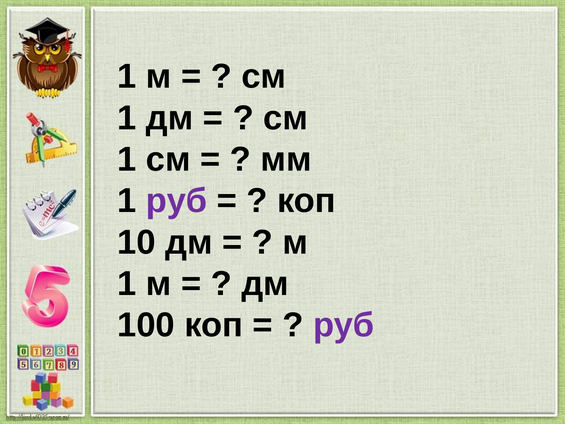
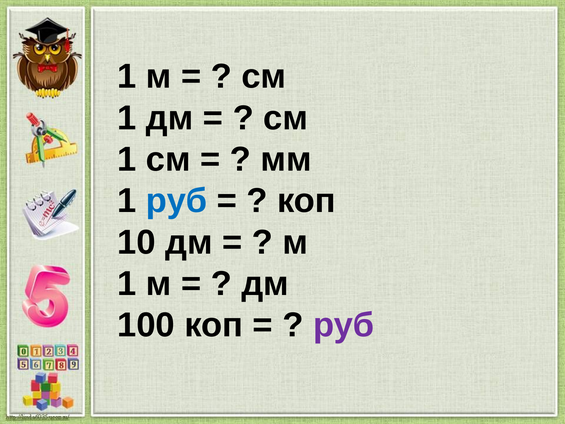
руб colour: purple -> blue (177, 201)
